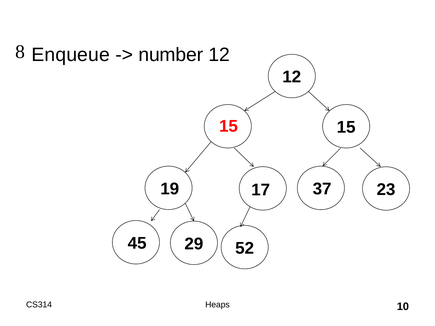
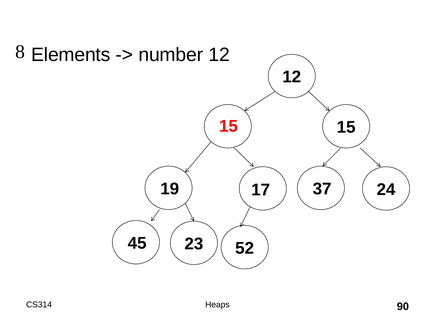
Enqueue: Enqueue -> Elements (71, 55)
23: 23 -> 24 (386, 190)
29: 29 -> 23 (194, 244)
10: 10 -> 90 (403, 307)
